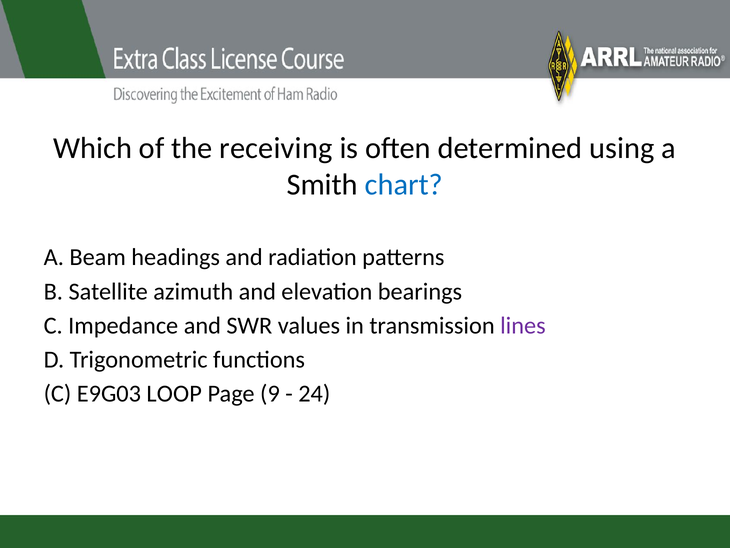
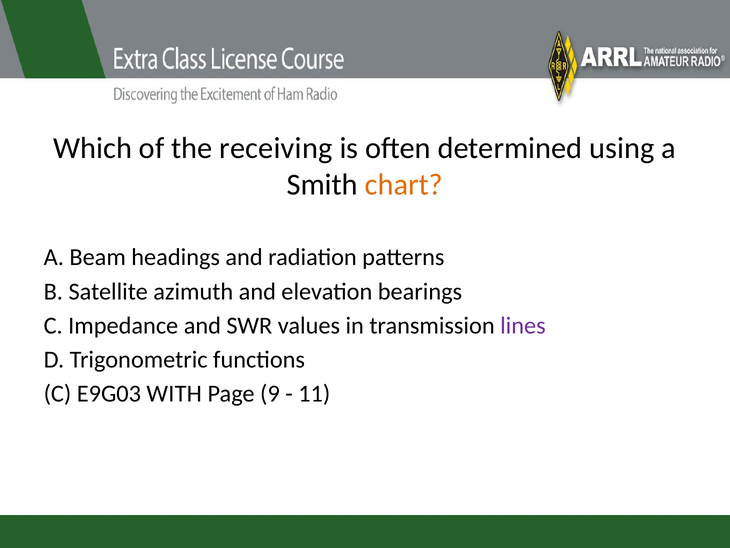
chart colour: blue -> orange (404, 185)
LOOP: LOOP -> WITH (174, 393)
24: 24 -> 11 (314, 393)
